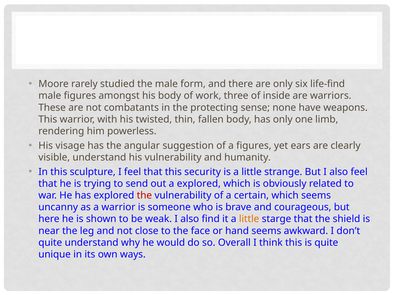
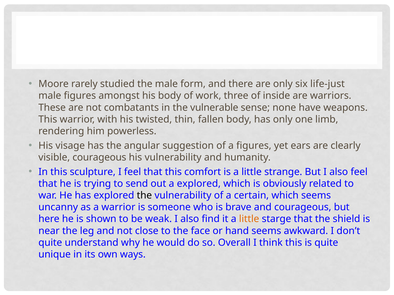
life-find: life-find -> life-just (327, 84)
protecting: protecting -> vulnerable (214, 108)
visible understand: understand -> courageous (99, 158)
security: security -> comfort (203, 172)
the colour: red -> black (144, 196)
